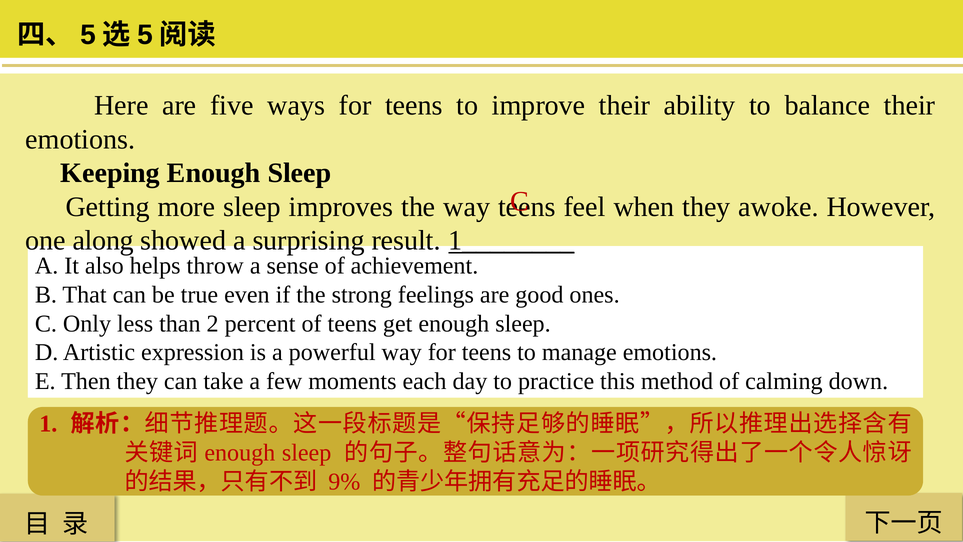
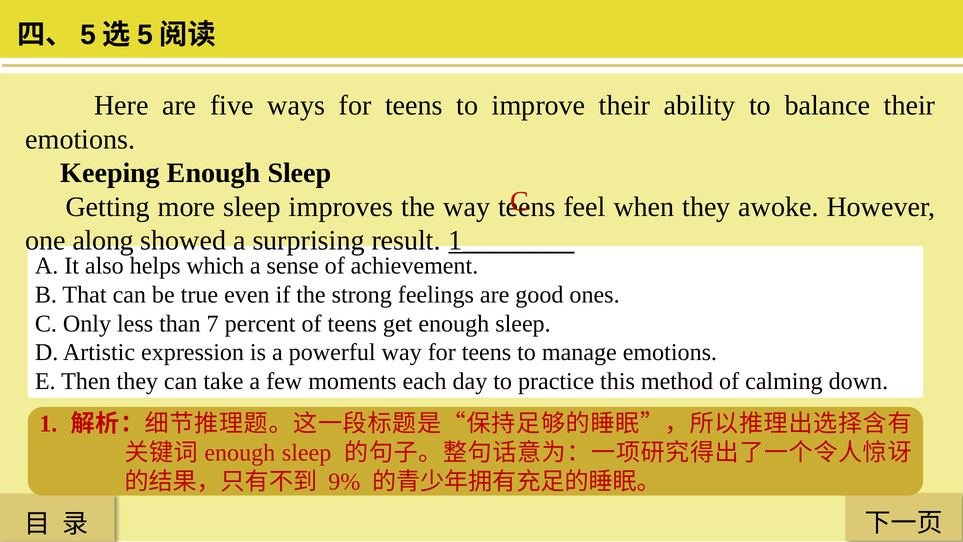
throw: throw -> which (215, 266)
2: 2 -> 7 (213, 323)
